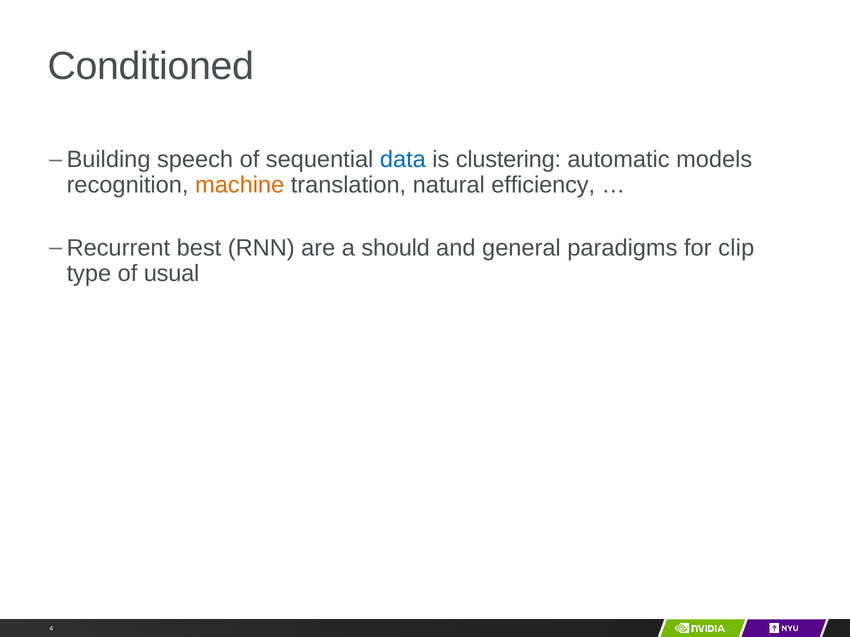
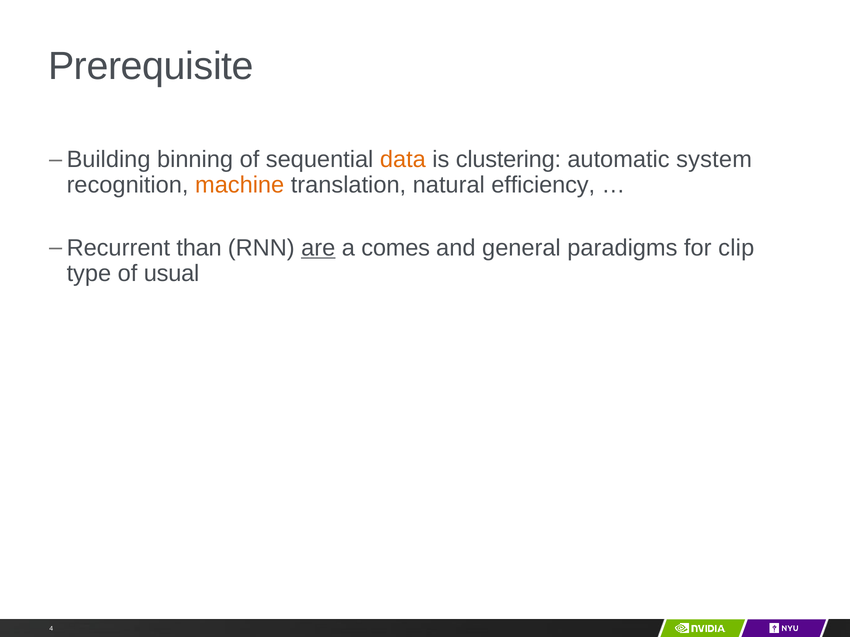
Conditioned: Conditioned -> Prerequisite (151, 66)
speech: speech -> binning (195, 160)
data colour: blue -> orange (403, 160)
models: models -> system (714, 160)
best: best -> than (199, 248)
are underline: none -> present (318, 248)
should: should -> comes (396, 248)
